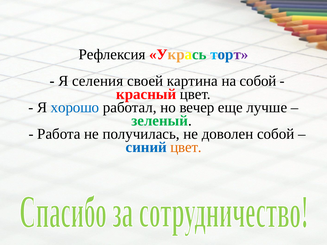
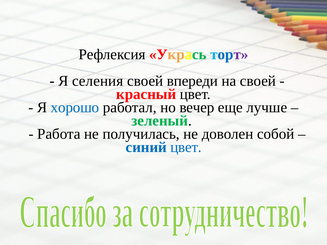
картина: картина -> впереди (192, 81)
на собой: собой -> своей (258, 81)
цвет colour: orange -> blue (186, 147)
